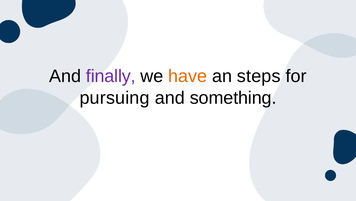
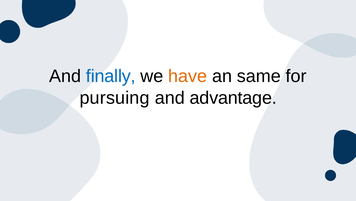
finally colour: purple -> blue (111, 76)
steps: steps -> same (259, 76)
something: something -> advantage (233, 97)
